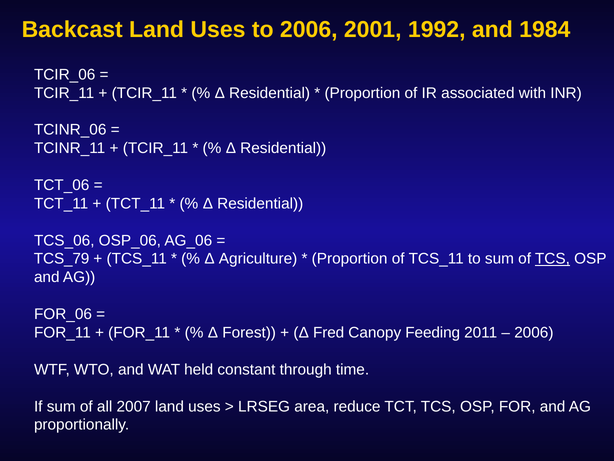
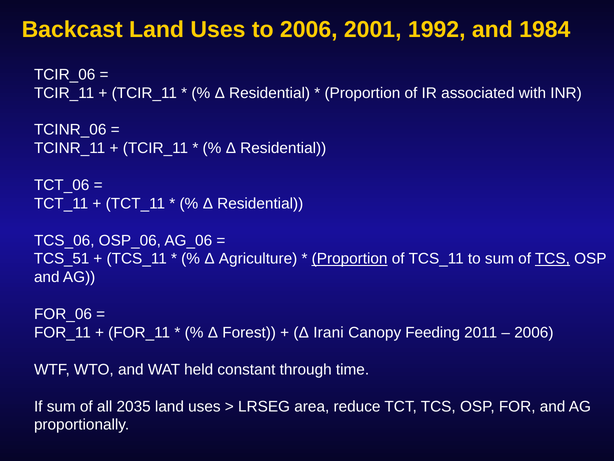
TCS_79: TCS_79 -> TCS_51 (62, 259)
Proportion underline: none -> present (350, 259)
Fred: Fred -> Irani (329, 332)
2007: 2007 -> 2035 (134, 406)
